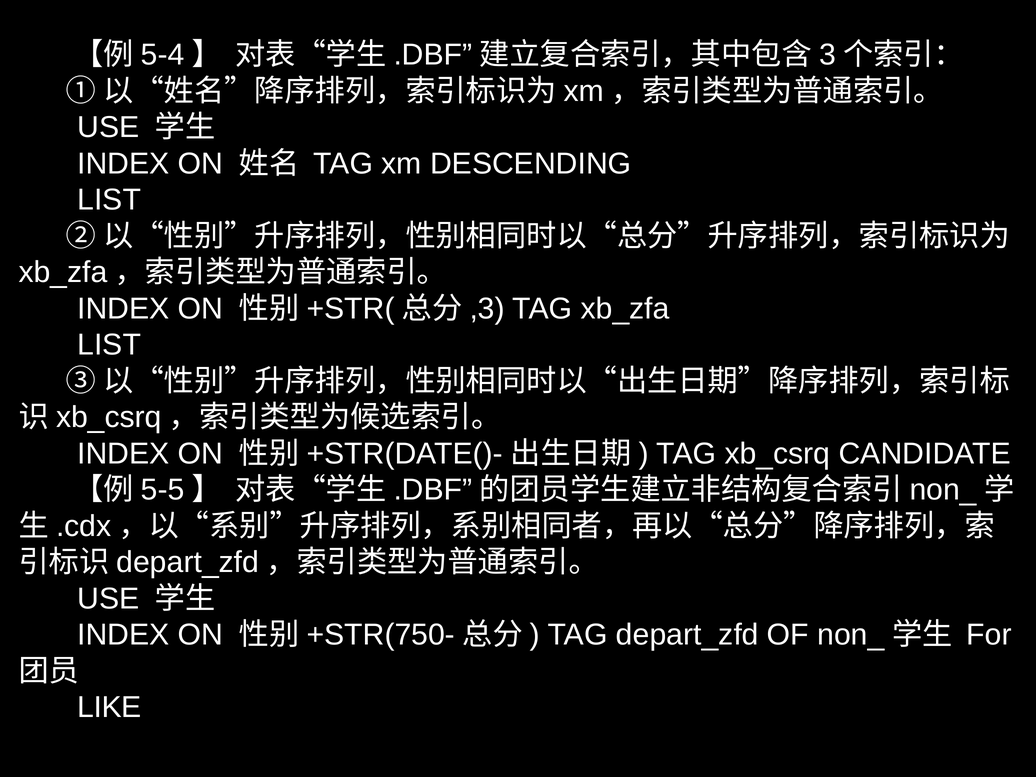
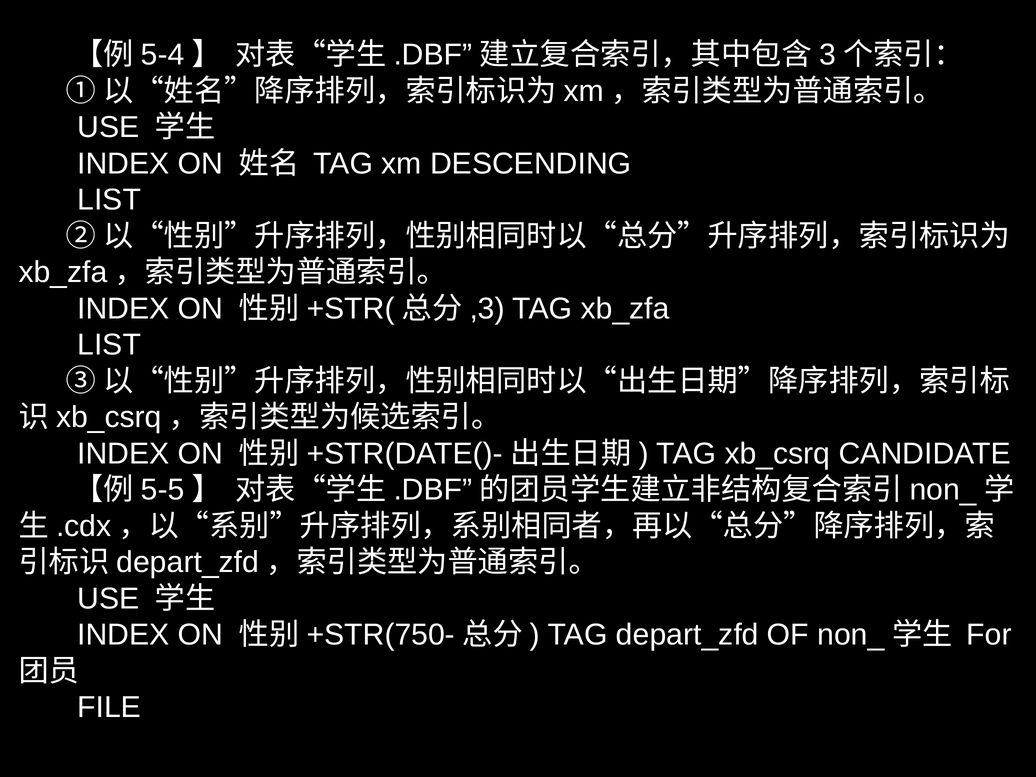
LIKE: LIKE -> FILE (109, 708)
